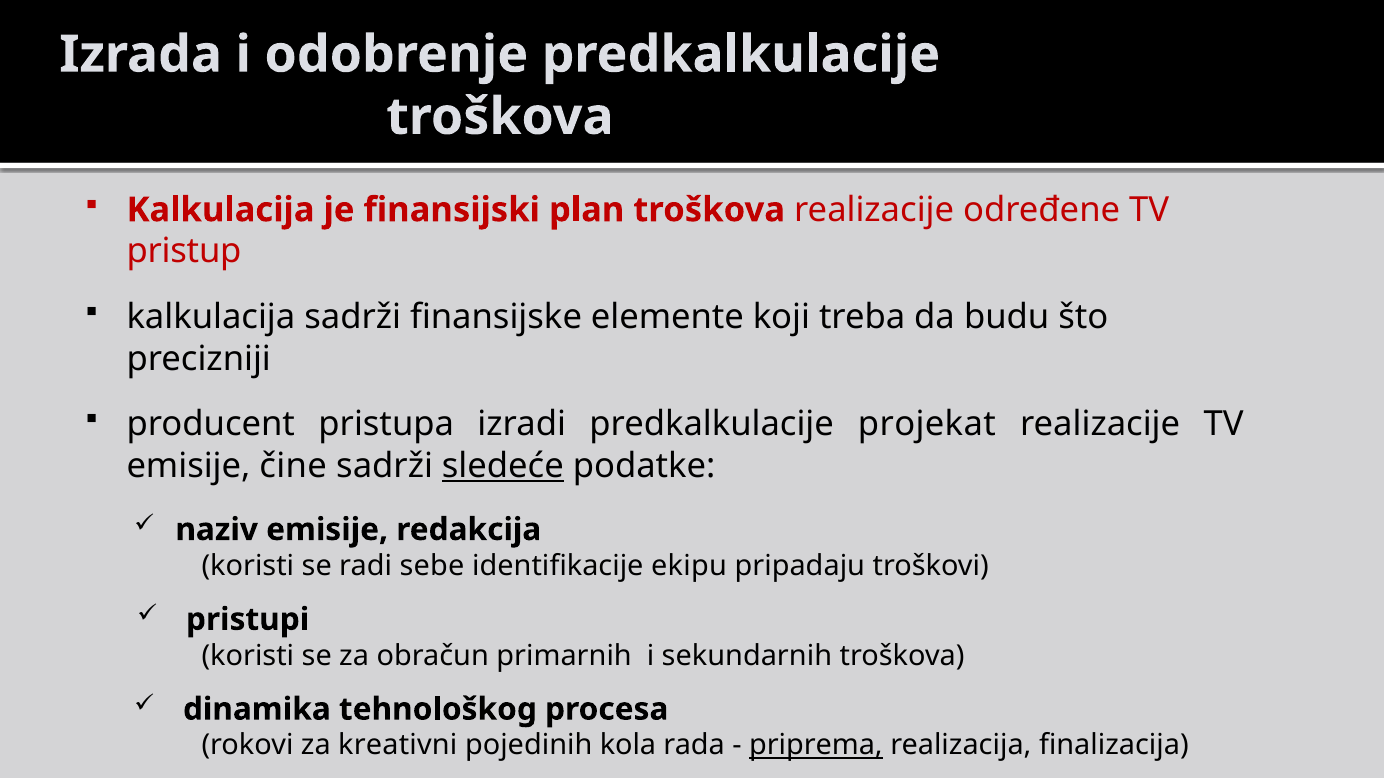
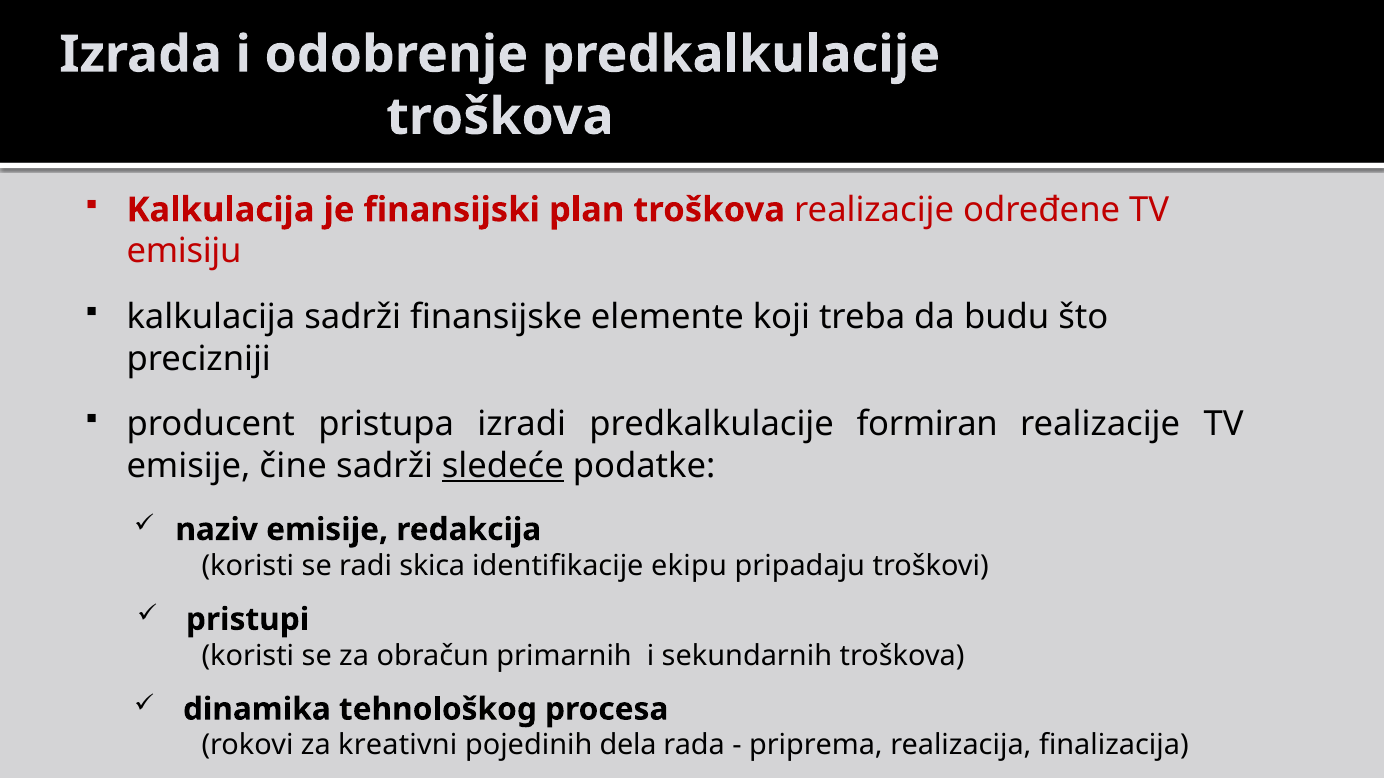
pristup: pristup -> emisiju (184, 252)
projekat: projekat -> formiran (927, 425)
sebe: sebe -> skica (432, 566)
kola: kola -> dela (628, 746)
priprema underline: present -> none (816, 746)
